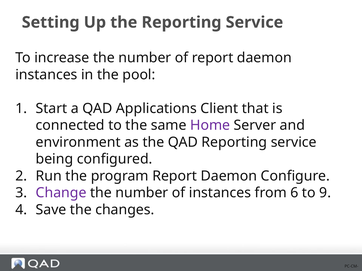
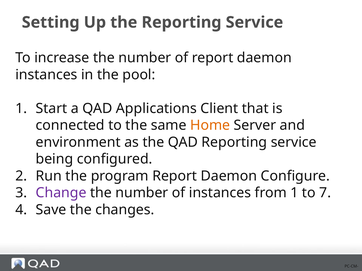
Home colour: purple -> orange (210, 126)
from 6: 6 -> 1 (294, 193)
9: 9 -> 7 (325, 193)
